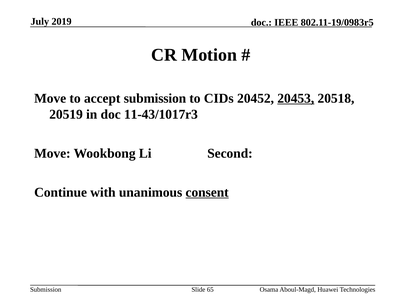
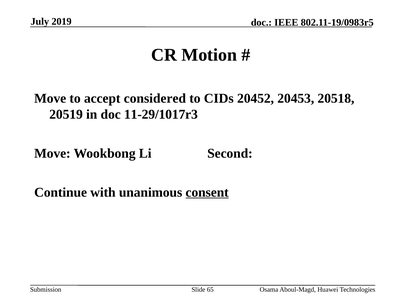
accept submission: submission -> considered (155, 98)
20453 underline: present -> none (296, 98)
11-43/1017r3: 11-43/1017r3 -> 11-29/1017r3 (161, 114)
